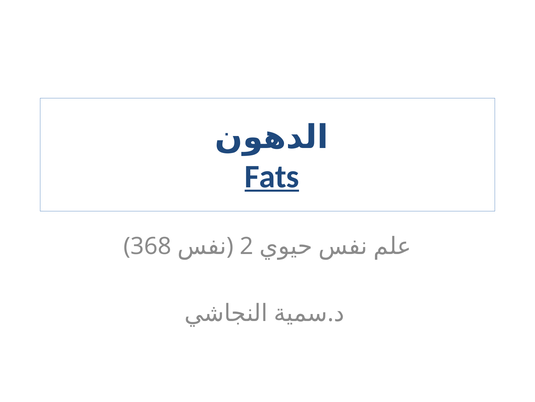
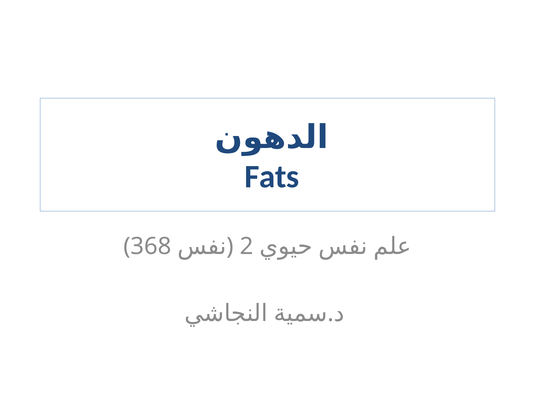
Fats underline: present -> none (272, 176)
